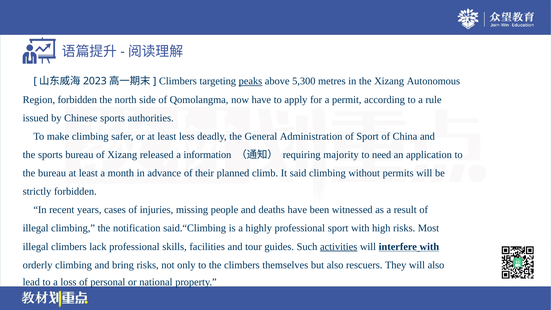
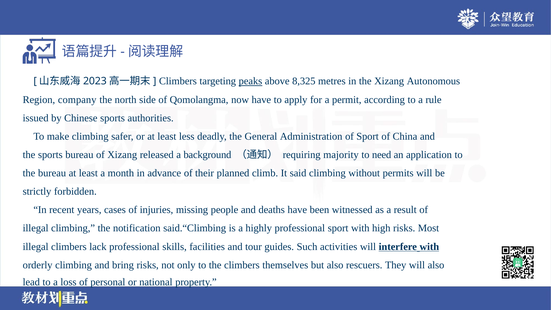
5,300: 5,300 -> 8,325 (304, 81)
Region forbidden: forbidden -> company (77, 100)
information: information -> background (207, 155)
activities underline: present -> none (339, 247)
